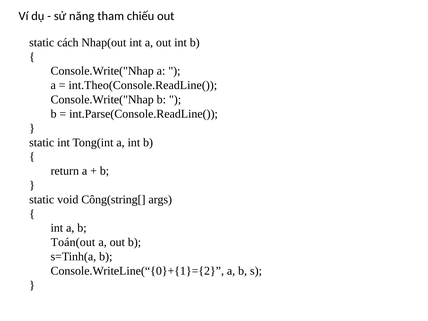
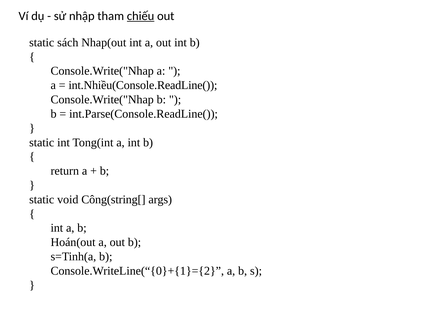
năng: năng -> nhập (82, 16)
chiếu underline: none -> present (141, 16)
cách: cách -> sách (68, 43)
int.Theo(Console.ReadLine(: int.Theo(Console.ReadLine( -> int.Nhiều(Console.ReadLine( (143, 85)
Toán(out: Toán(out -> Hoán(out (73, 242)
